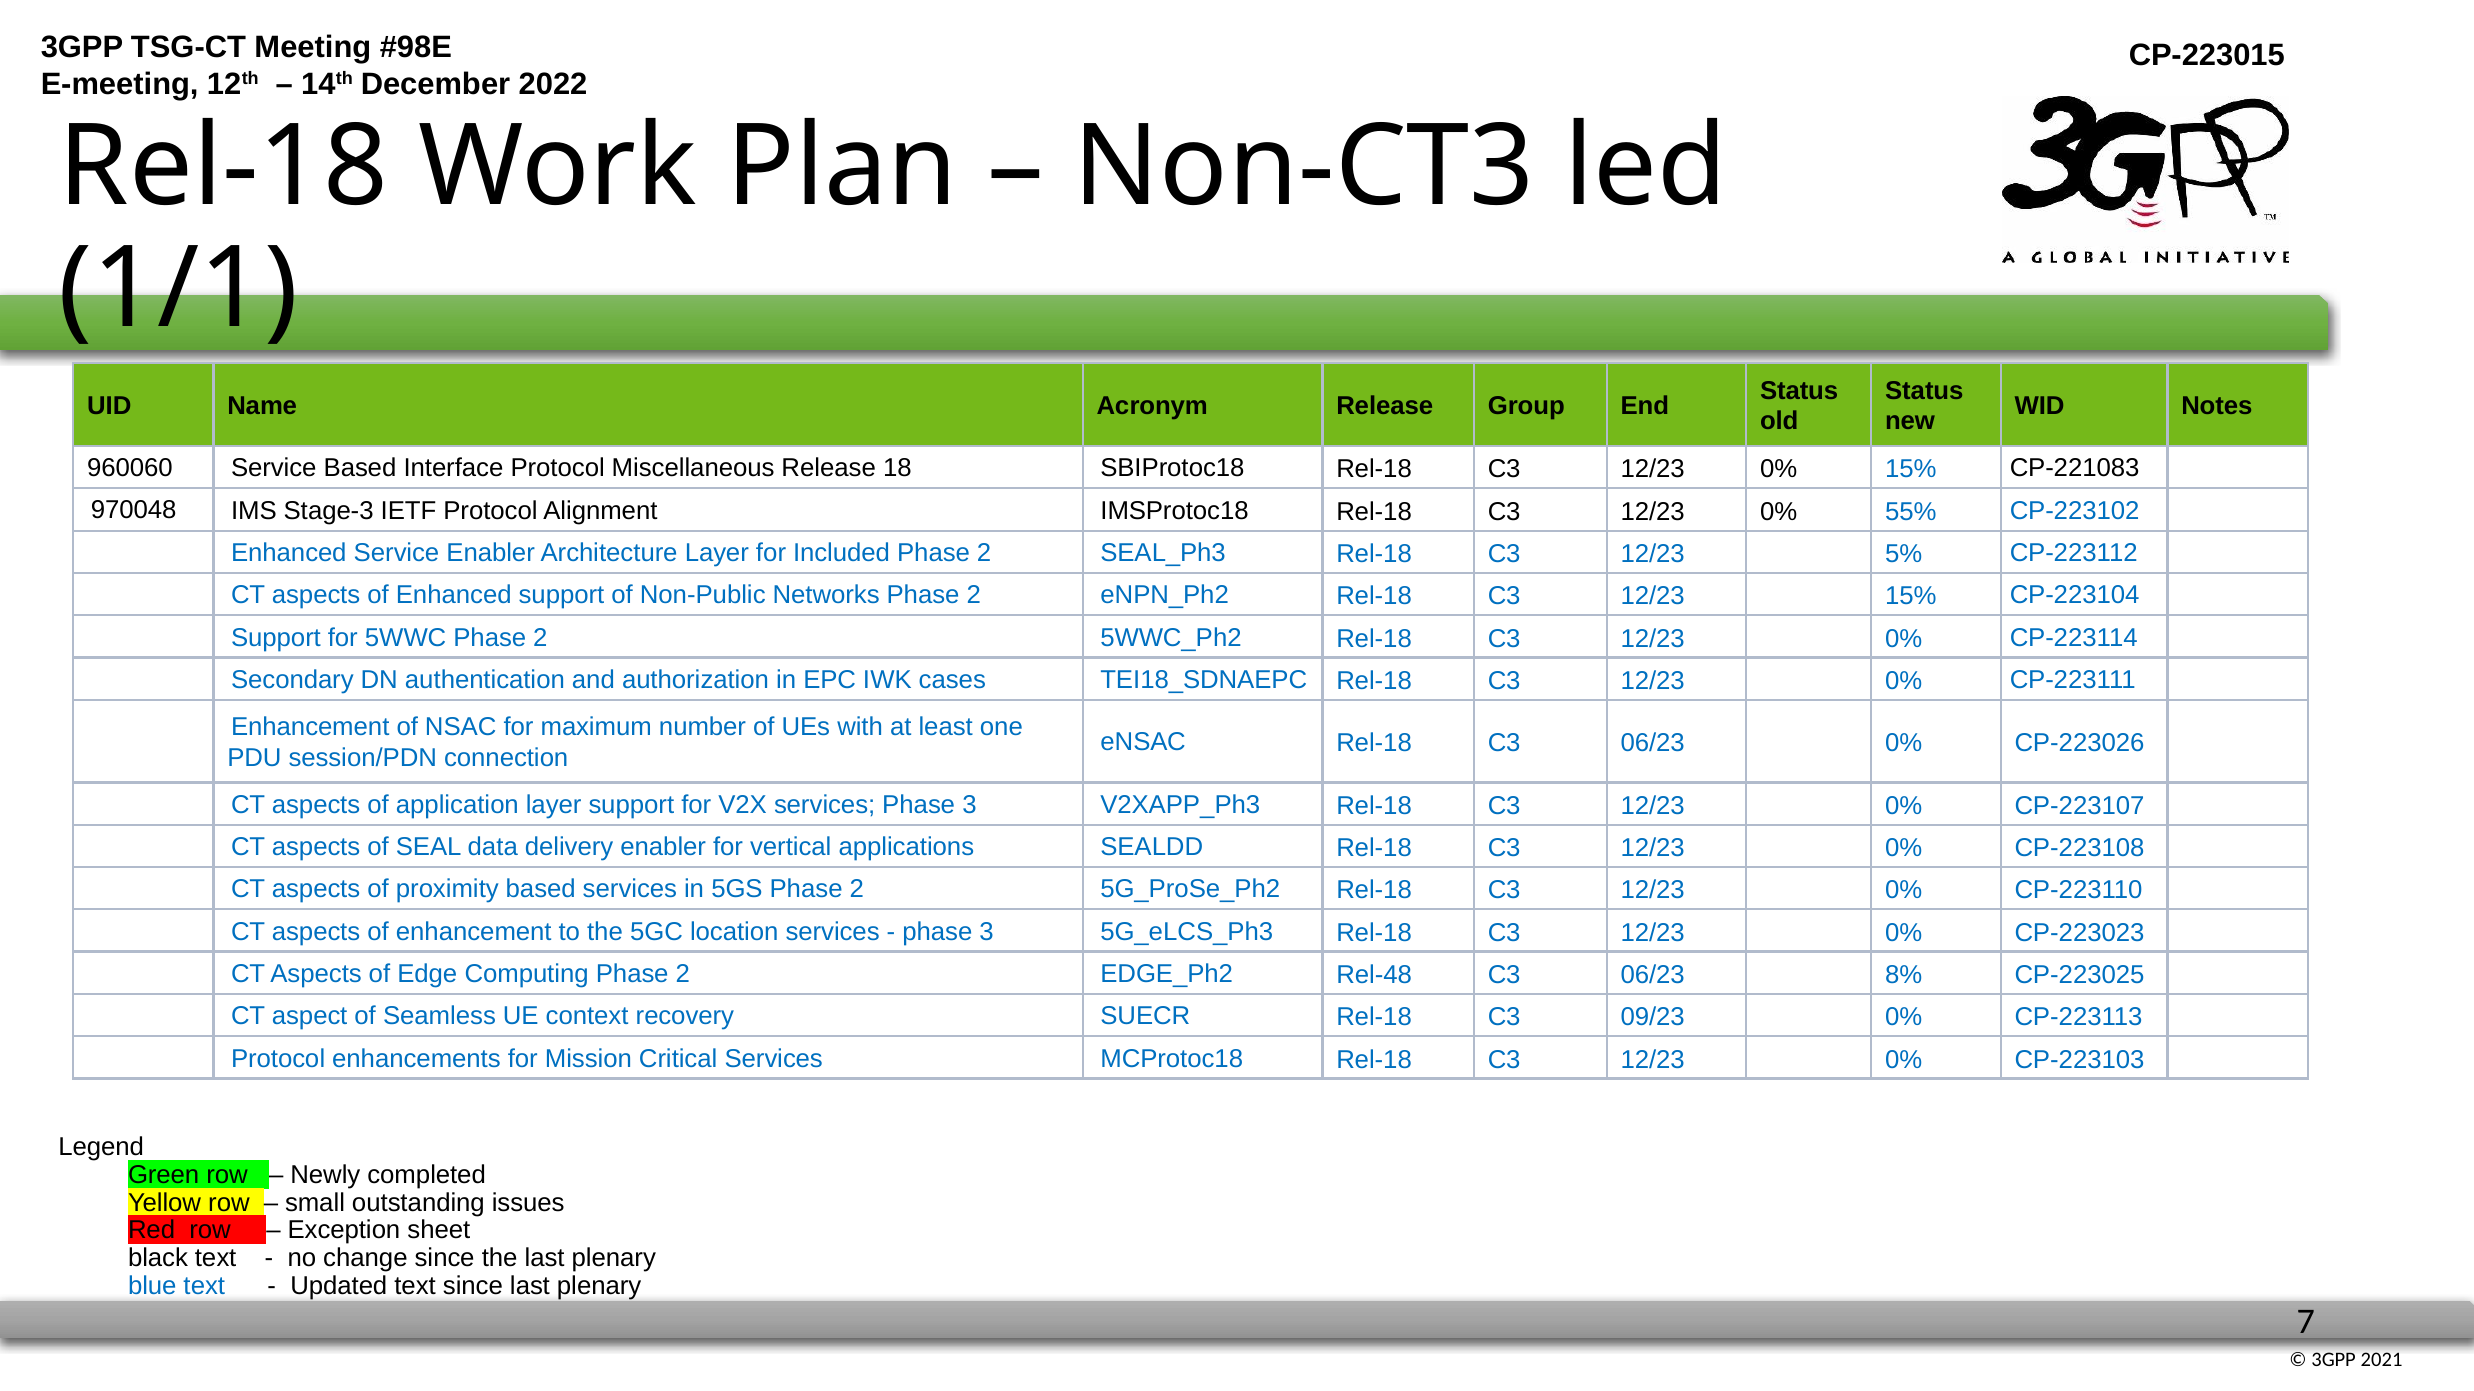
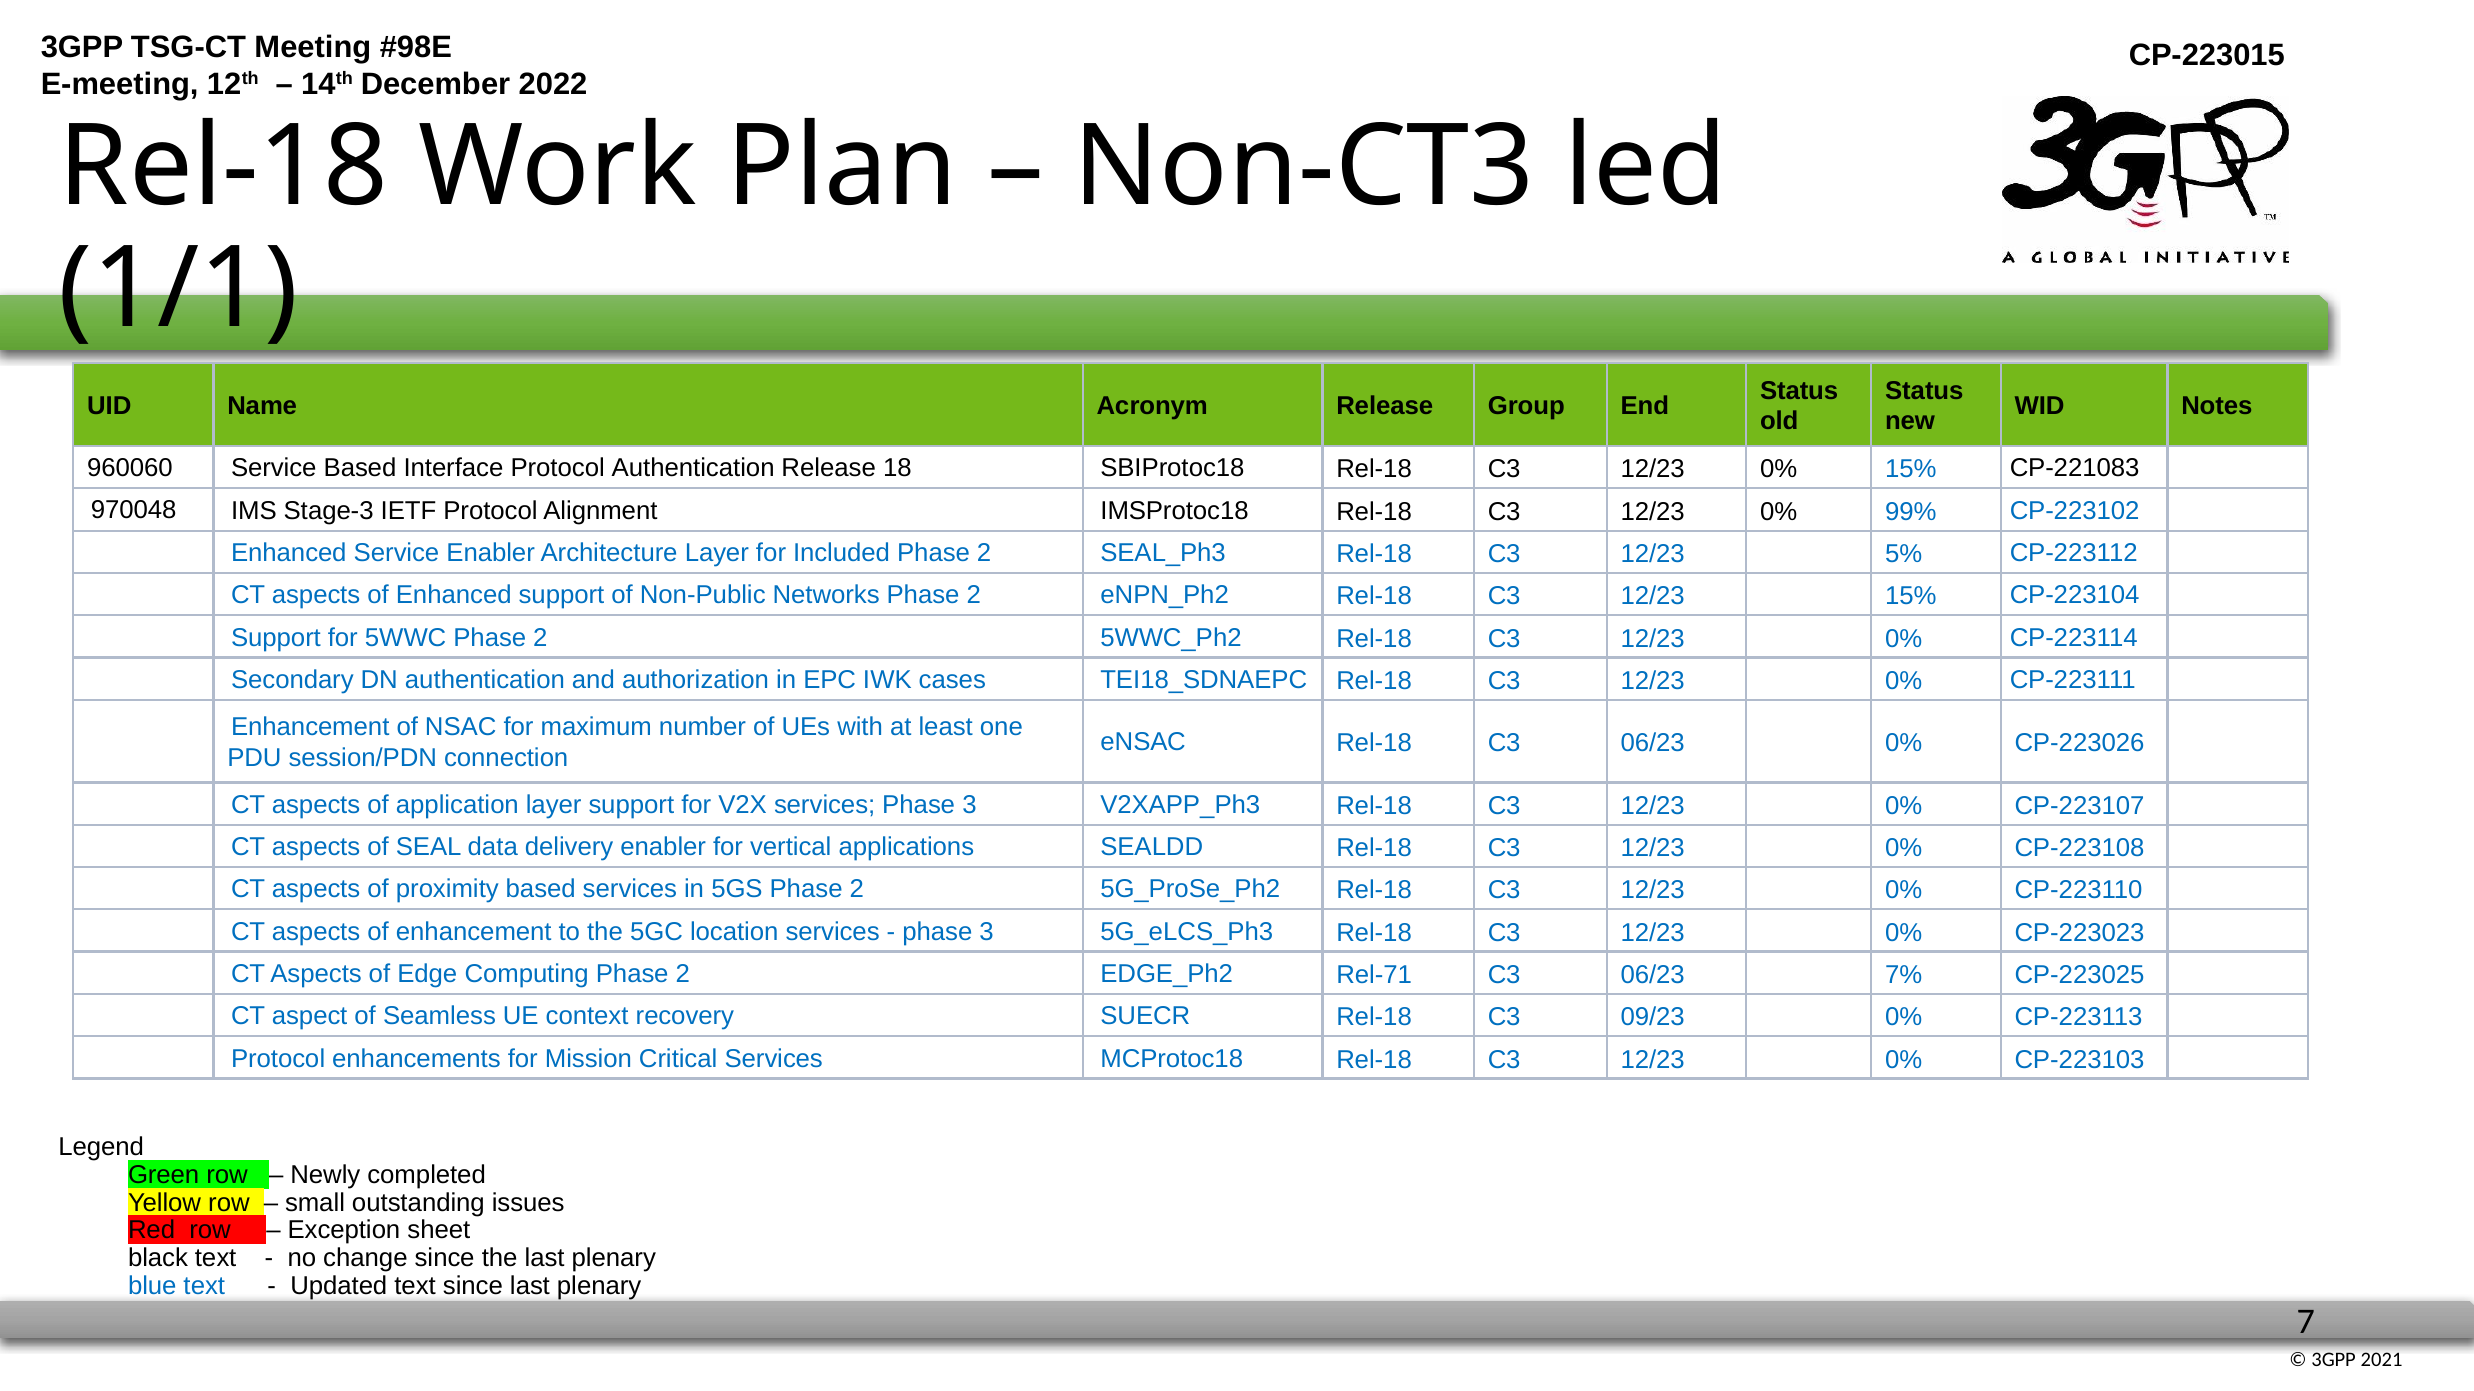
Protocol Miscellaneous: Miscellaneous -> Authentication (693, 468)
55%: 55% -> 99% (1911, 512)
Rel-48: Rel-48 -> Rel-71 (1374, 975)
8%: 8% -> 7% (1904, 975)
